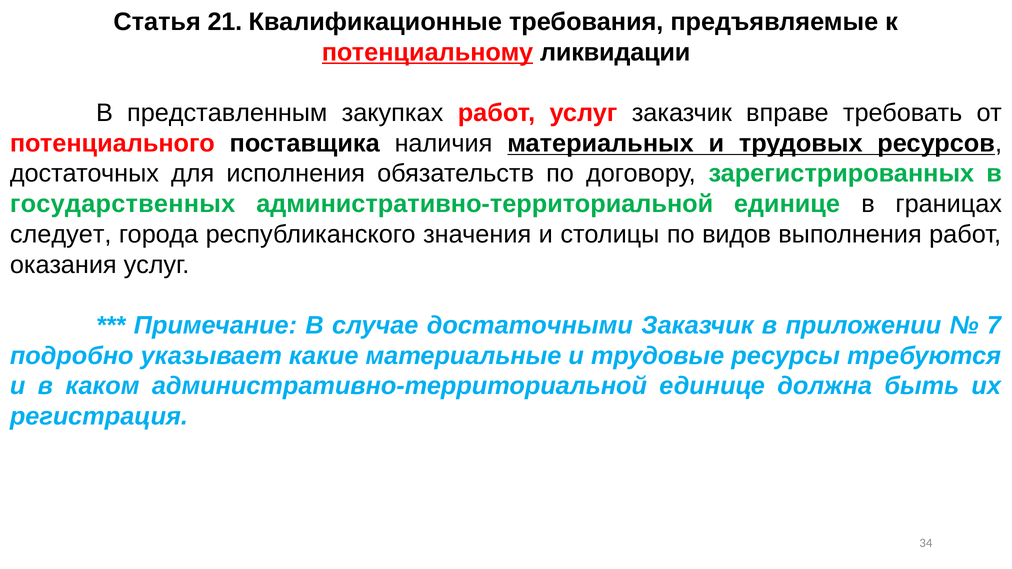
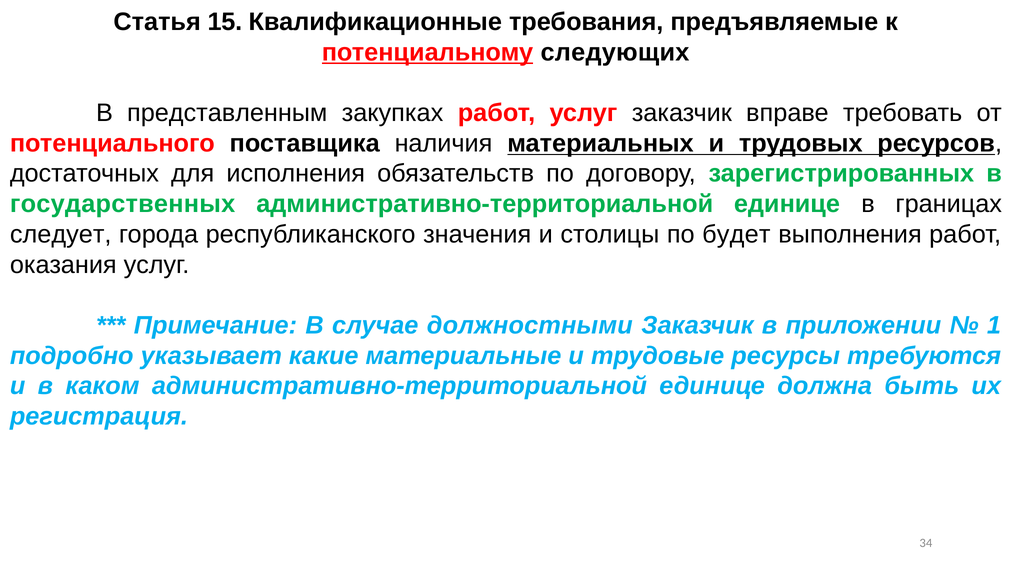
21: 21 -> 15 (225, 22)
ликвидации: ликвидации -> следующих (615, 52)
видов: видов -> будет (736, 234)
достаточными: достаточными -> должностными (530, 326)
7: 7 -> 1 (994, 326)
